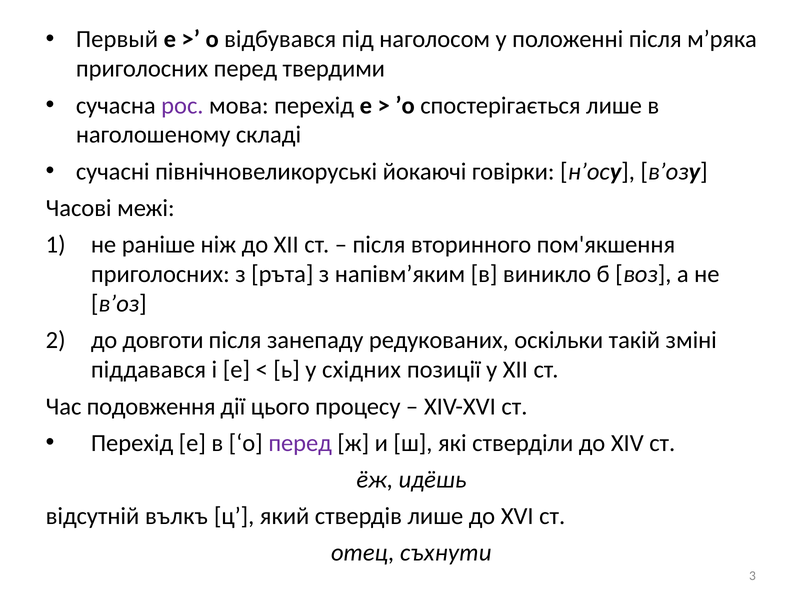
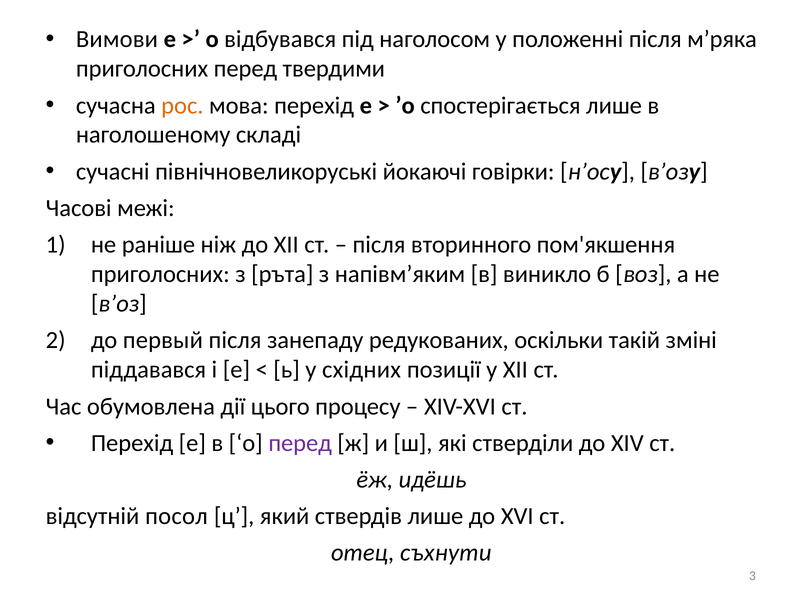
Первый: Первый -> Вимови (117, 39)
рос colour: purple -> orange (182, 105)
довготи: довготи -> первый (163, 340)
подовження: подовження -> обумовлена (151, 406)
вълкъ: вълкъ -> посол (176, 516)
